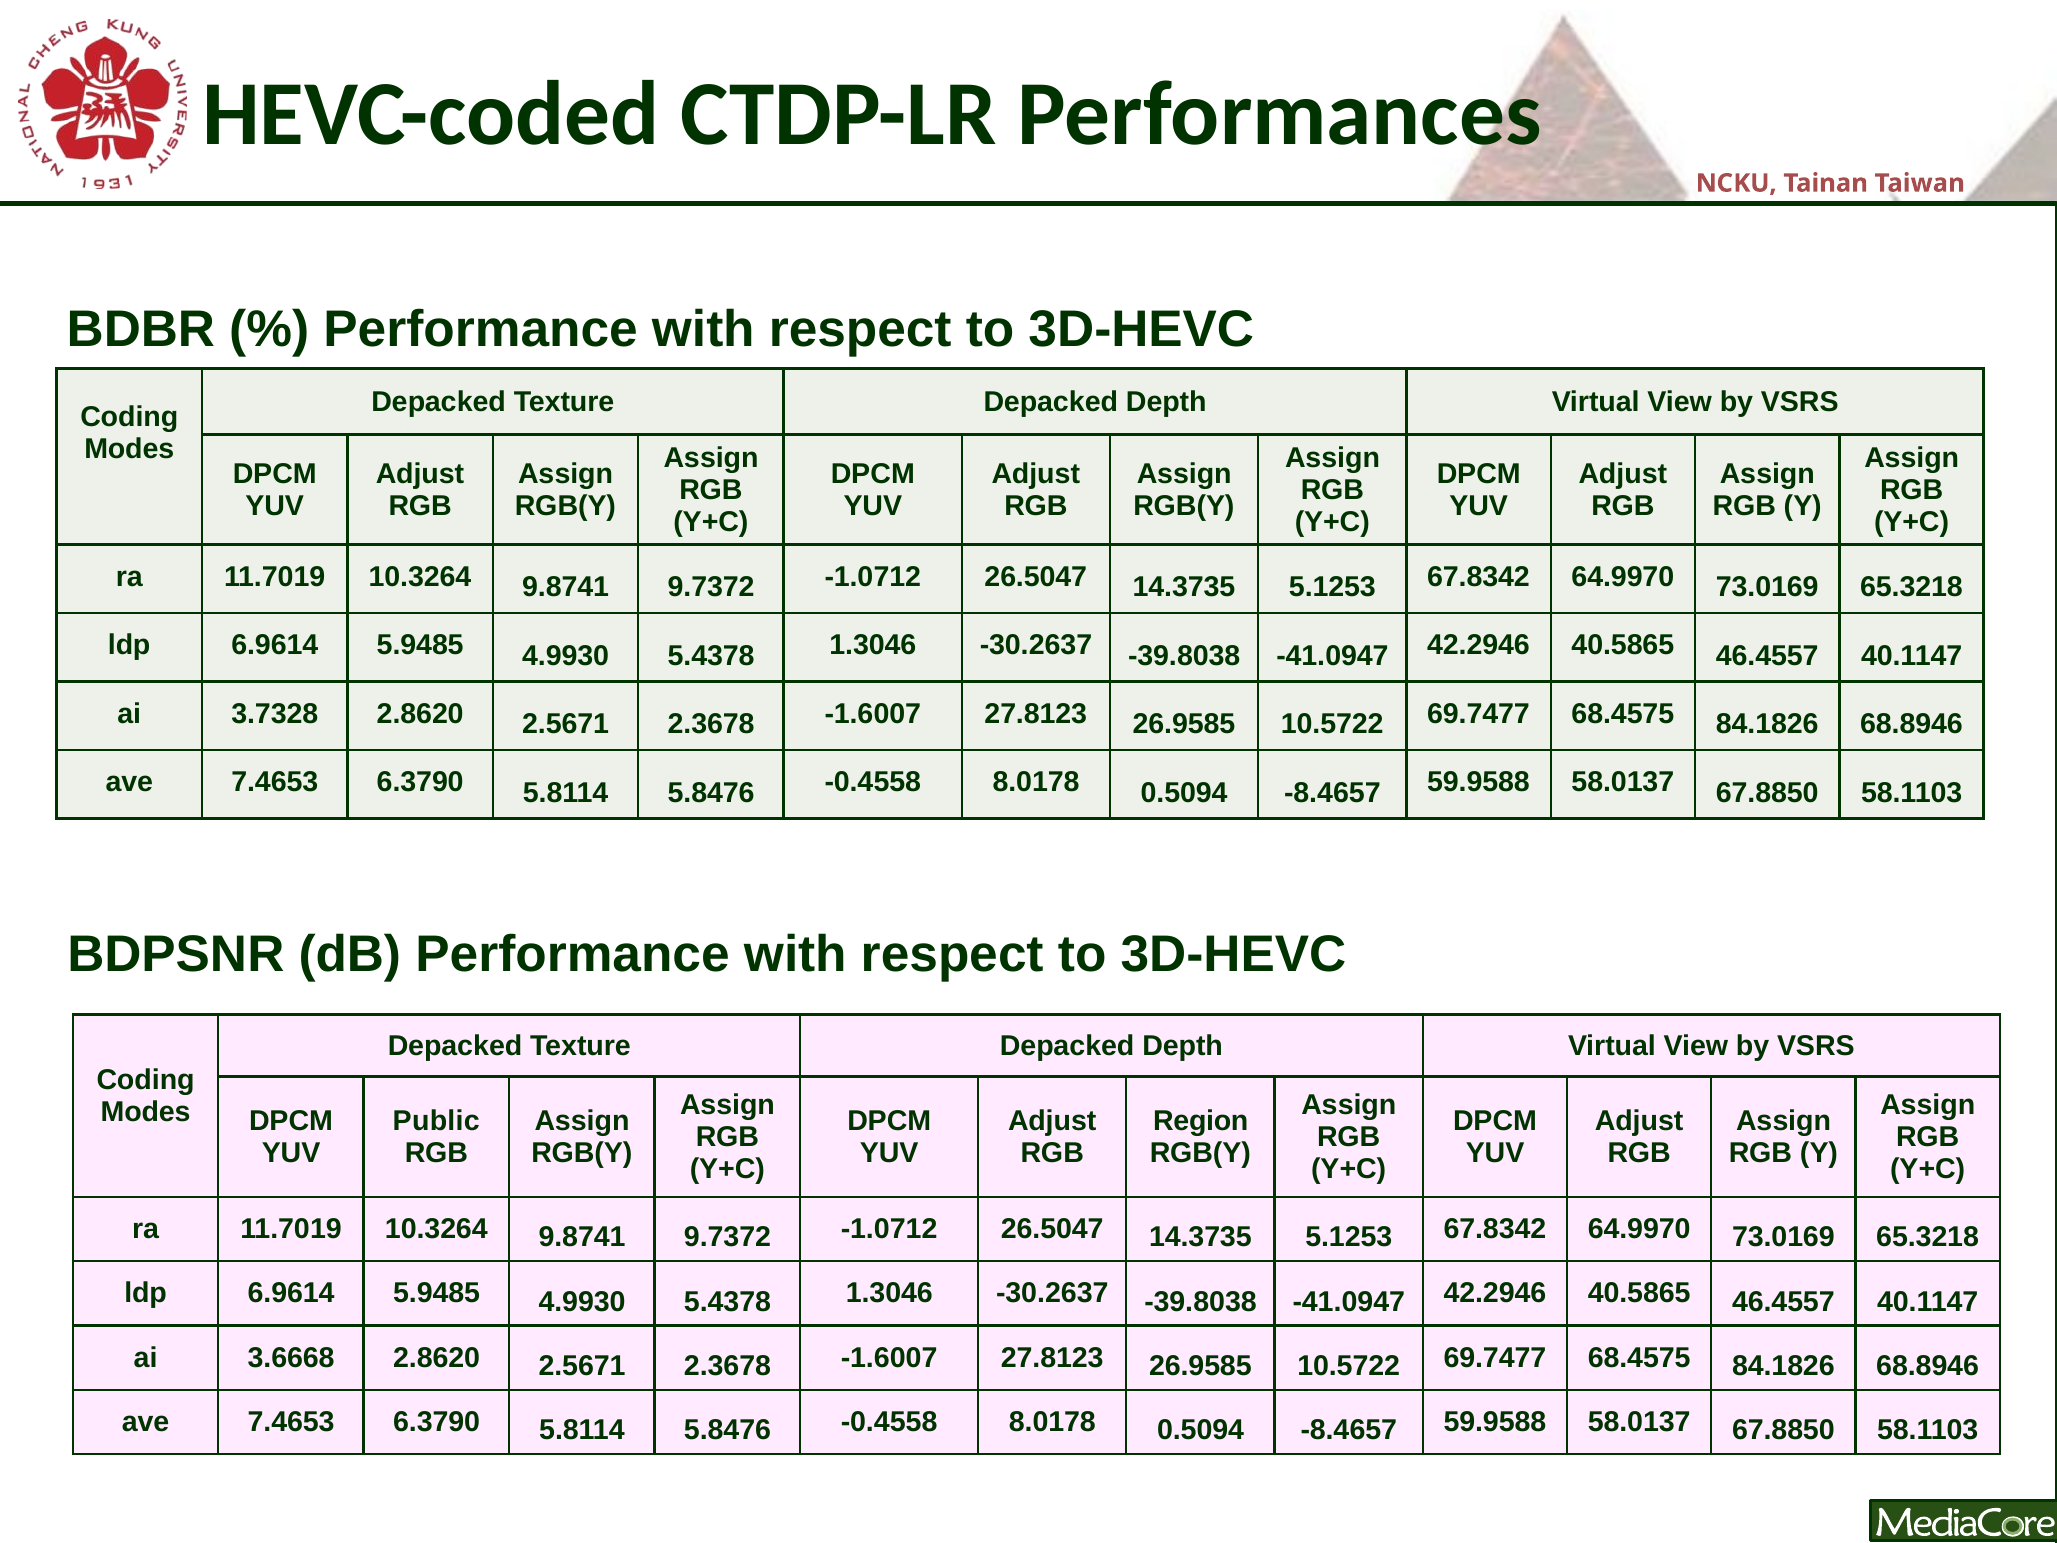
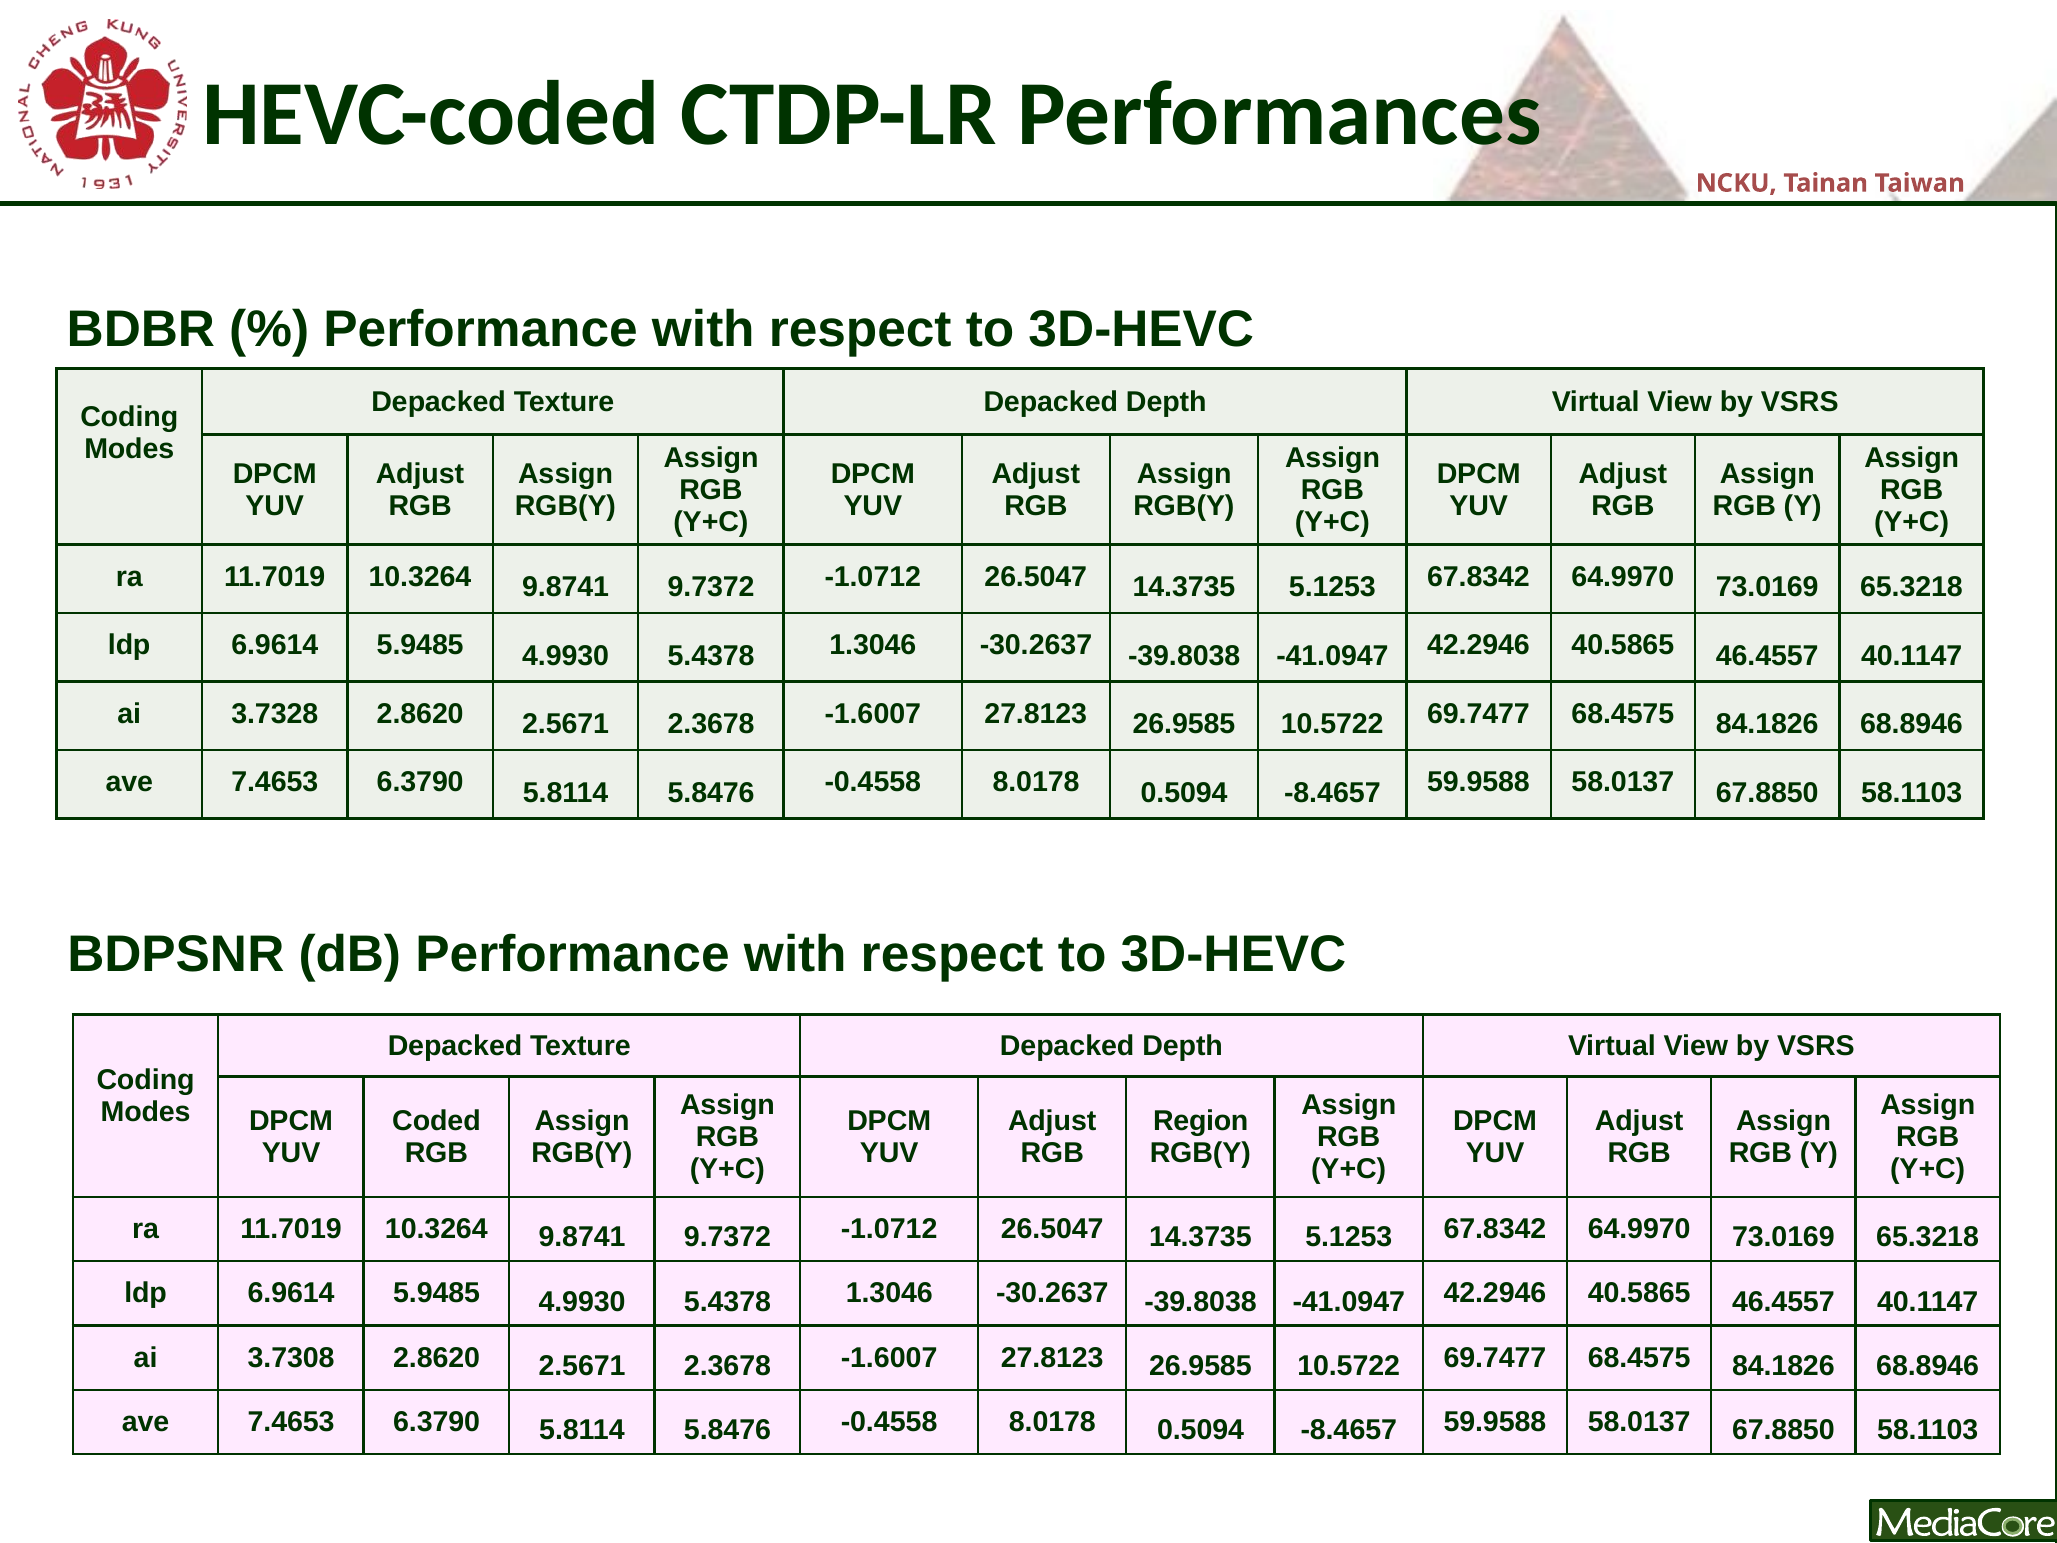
Public: Public -> Coded (436, 1121)
3.6668: 3.6668 -> 3.7308 (291, 1358)
